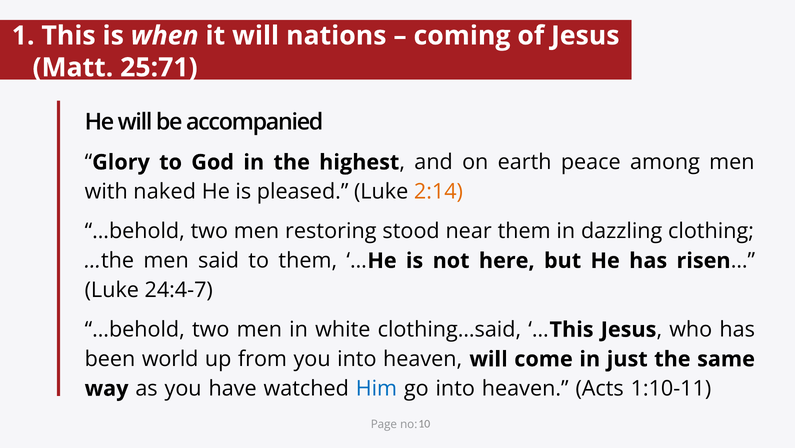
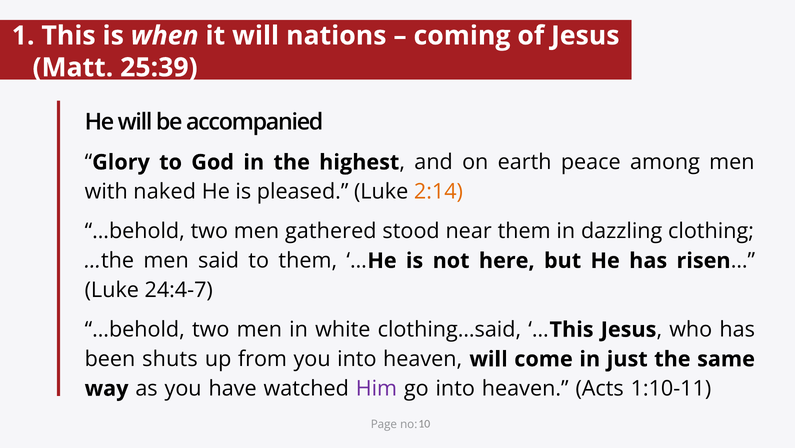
25:71: 25:71 -> 25:39 (159, 68)
restoring: restoring -> gathered (331, 231)
world: world -> shuts (170, 359)
Him colour: blue -> purple (376, 389)
